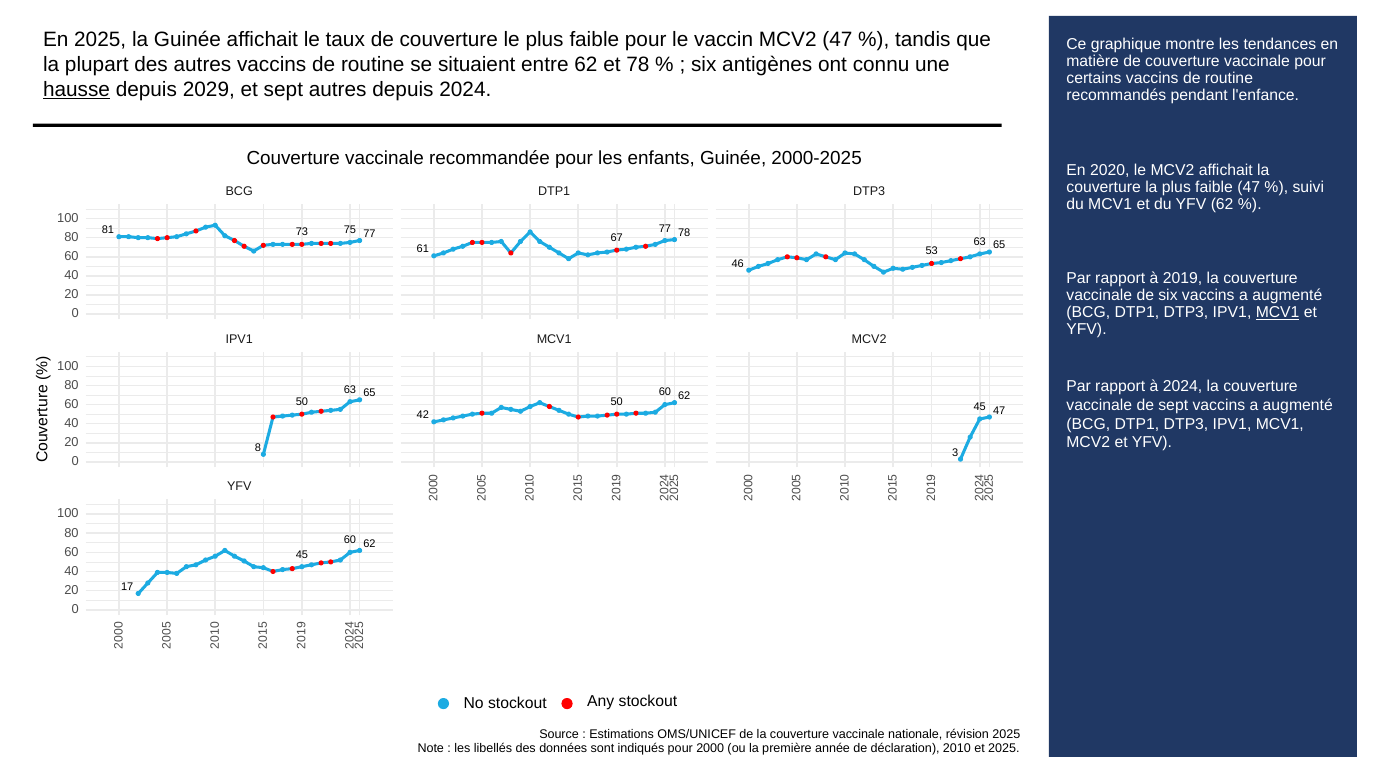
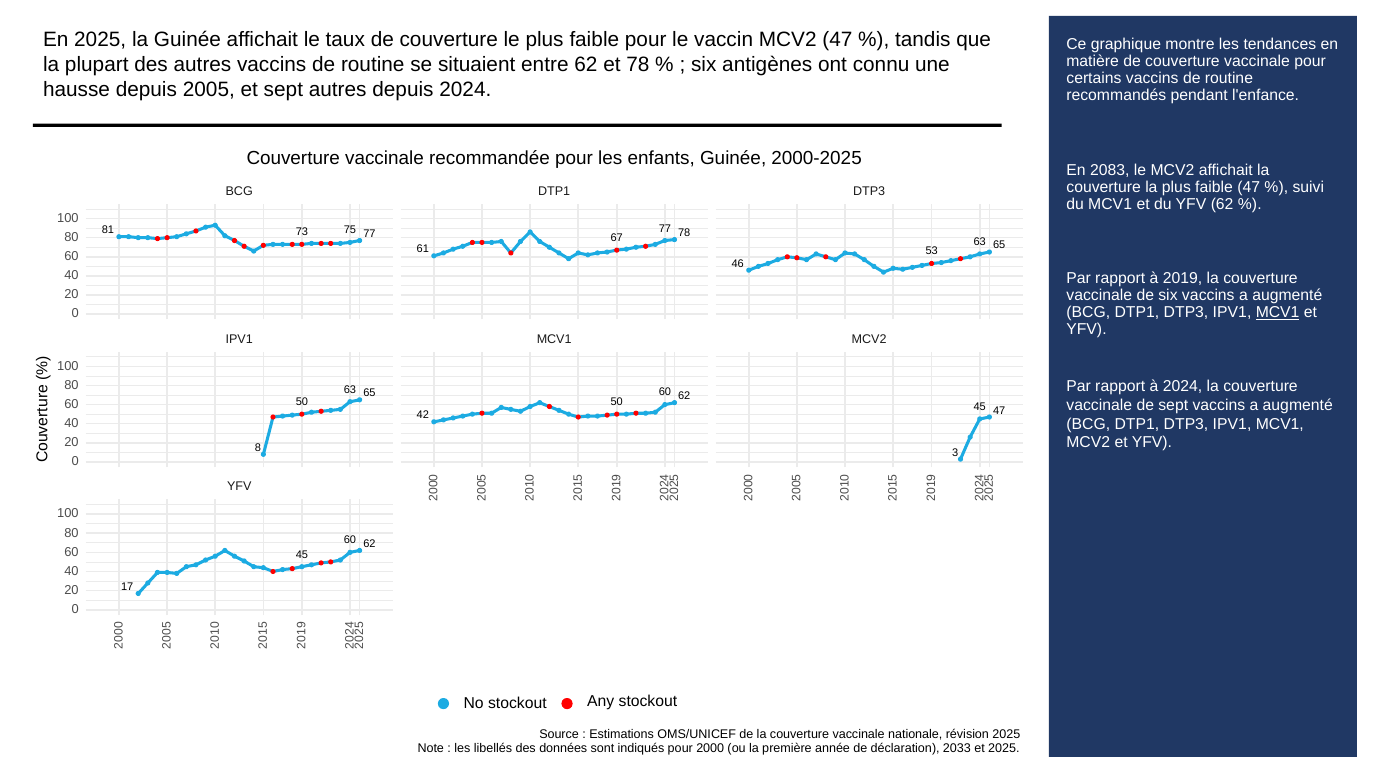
hausse underline: present -> none (77, 89)
2029: 2029 -> 2005 (209, 89)
2020: 2020 -> 2083 (1110, 170)
2010: 2010 -> 2033 (957, 748)
